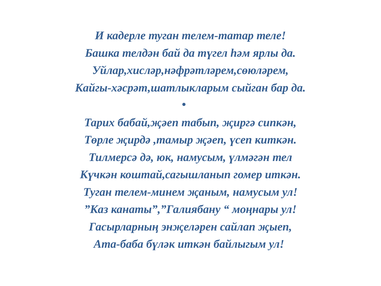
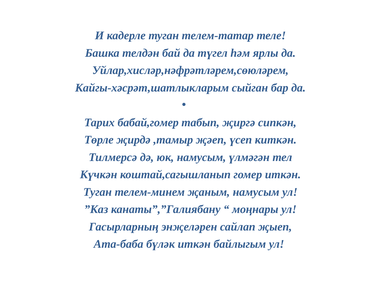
бабай,җәеп: бабай,җәеп -> бабай,гомер (148, 122)
